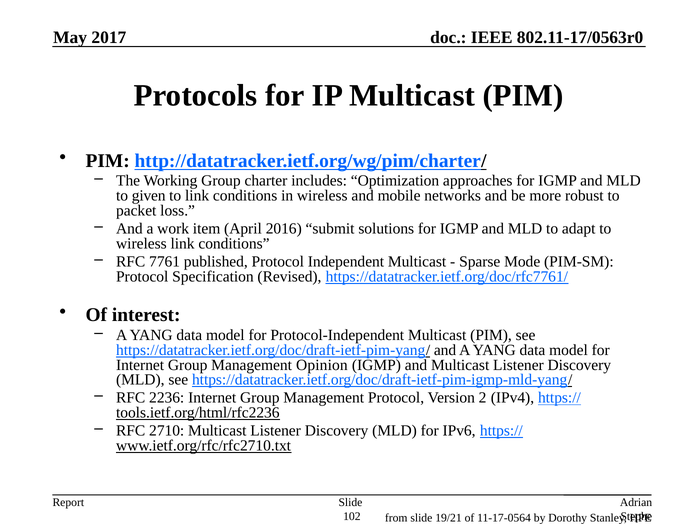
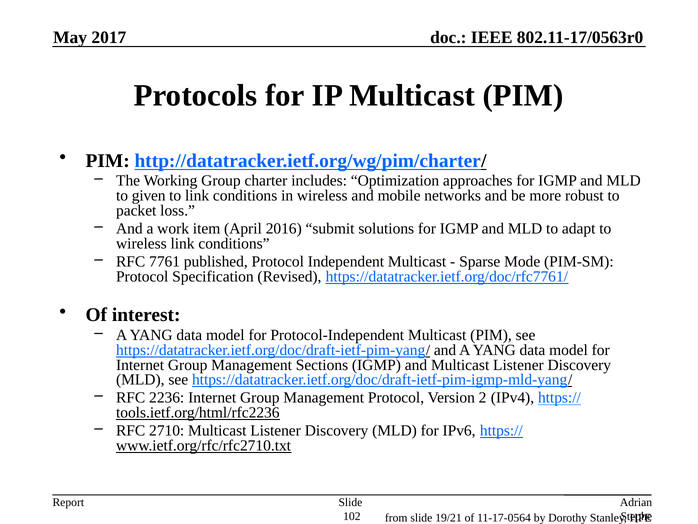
Opinion: Opinion -> Sections (322, 365)
